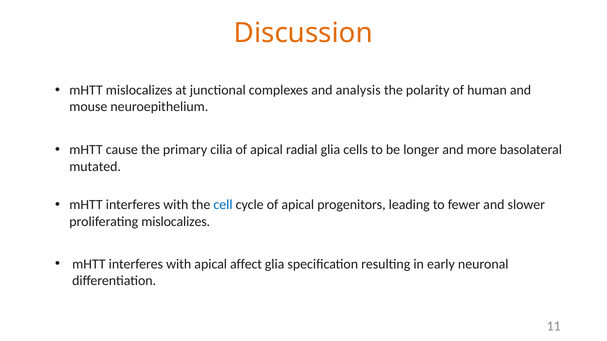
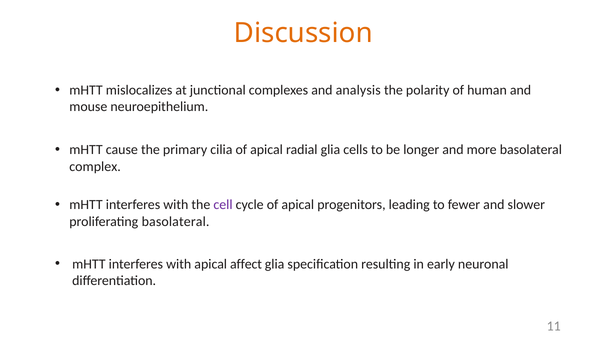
mutated: mutated -> complex (95, 167)
cell colour: blue -> purple (223, 205)
proliferating mislocalizes: mislocalizes -> basolateral (176, 222)
